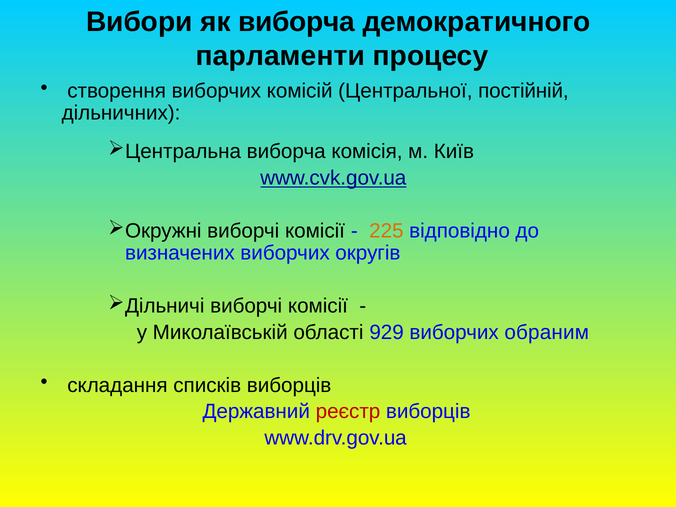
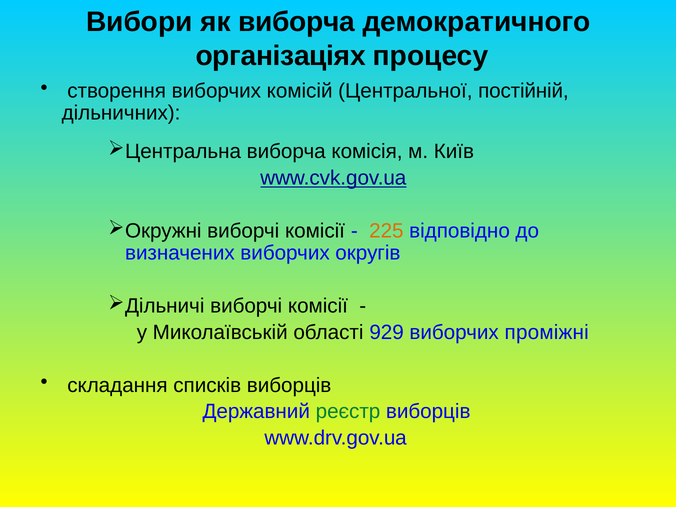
парламенти: парламенти -> організаціях (281, 56)
обраним: обраним -> проміжні (547, 332)
реєстр colour: red -> green (348, 412)
